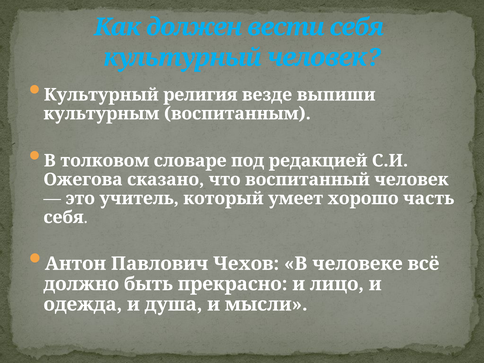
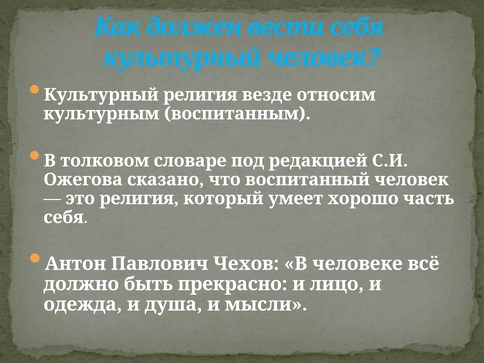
выпиши: выпиши -> относим (336, 95)
это учитель: учитель -> религия (139, 198)
